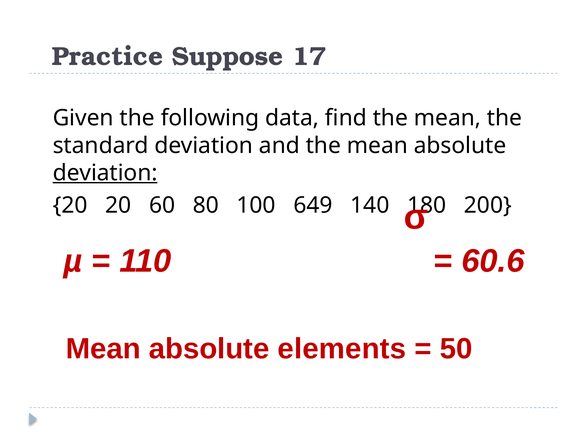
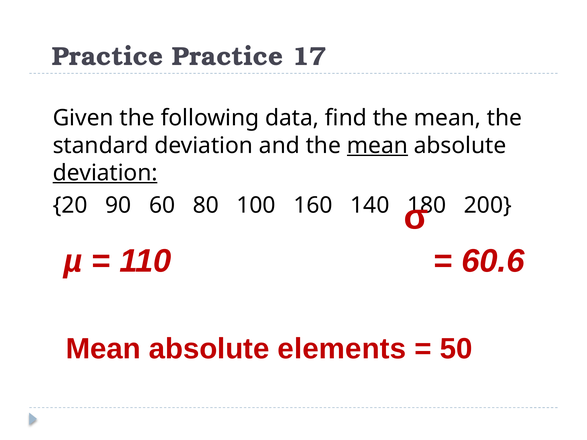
Practice Suppose: Suppose -> Practice (228, 57)
mean underline: none -> present (377, 146)
20 20: 20 -> 90 (118, 205)
649: 649 -> 160 (313, 205)
